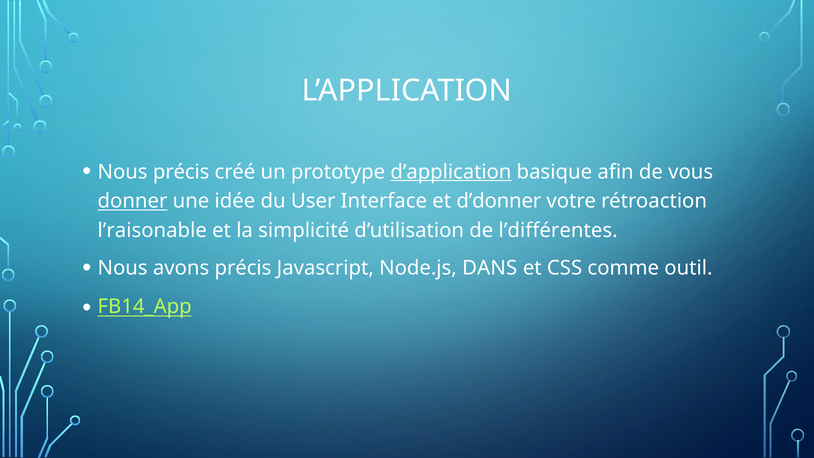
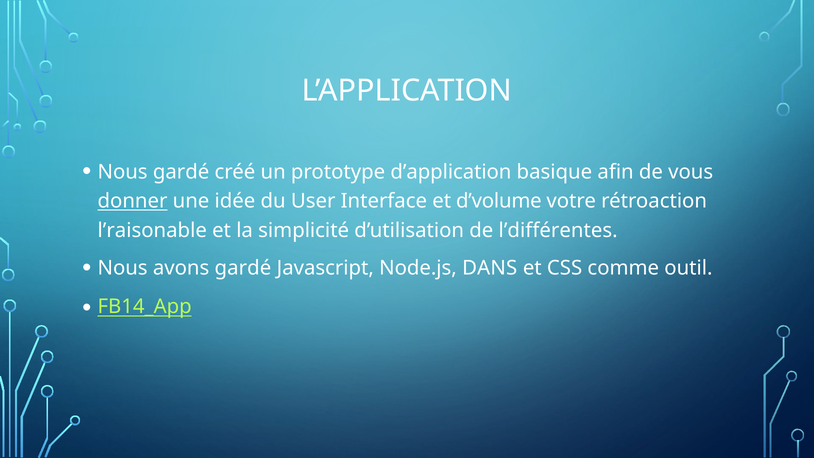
Nous précis: précis -> gardé (181, 172)
d’application underline: present -> none (451, 172)
d’donner: d’donner -> d’volume (499, 201)
avons précis: précis -> gardé (243, 268)
